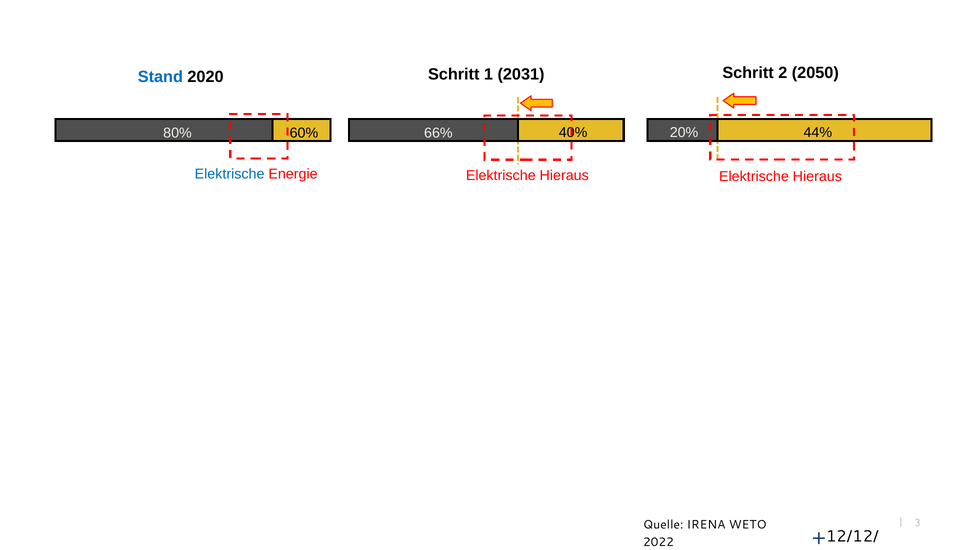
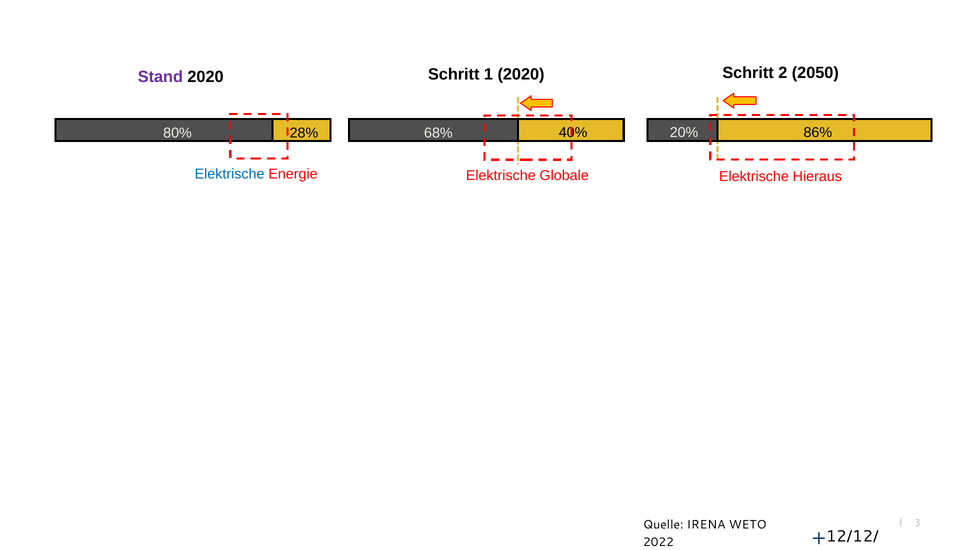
1 2031: 2031 -> 2020 (521, 75)
Stand colour: blue -> purple (160, 77)
60%: 60% -> 28% (304, 133)
66%: 66% -> 68% (438, 133)
44%: 44% -> 86% (818, 132)
Energie Elektrische Hieraus: Hieraus -> Globale (564, 175)
